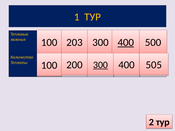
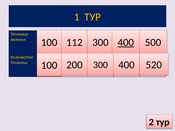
203: 203 -> 112 (74, 42)
300 underline: present -> none (100, 65)
505: 505 -> 520 (154, 65)
